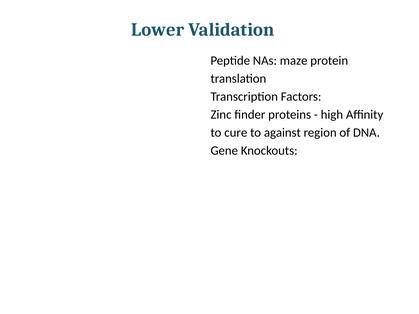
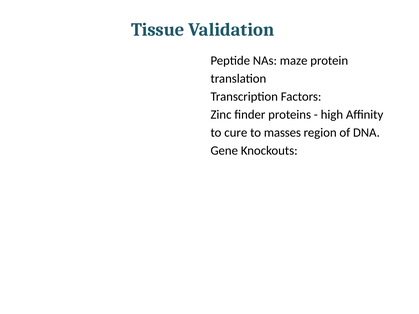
Lower: Lower -> Tissue (158, 30)
against: against -> masses (282, 133)
